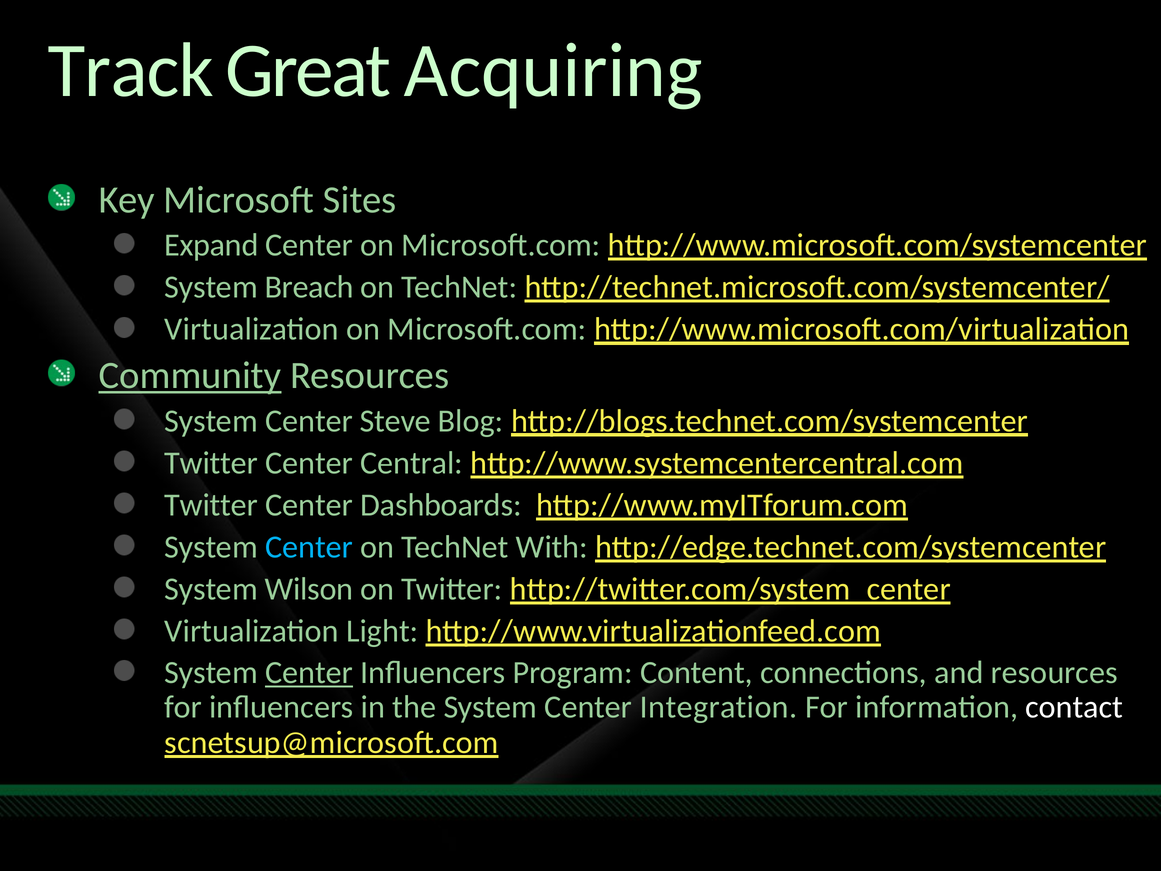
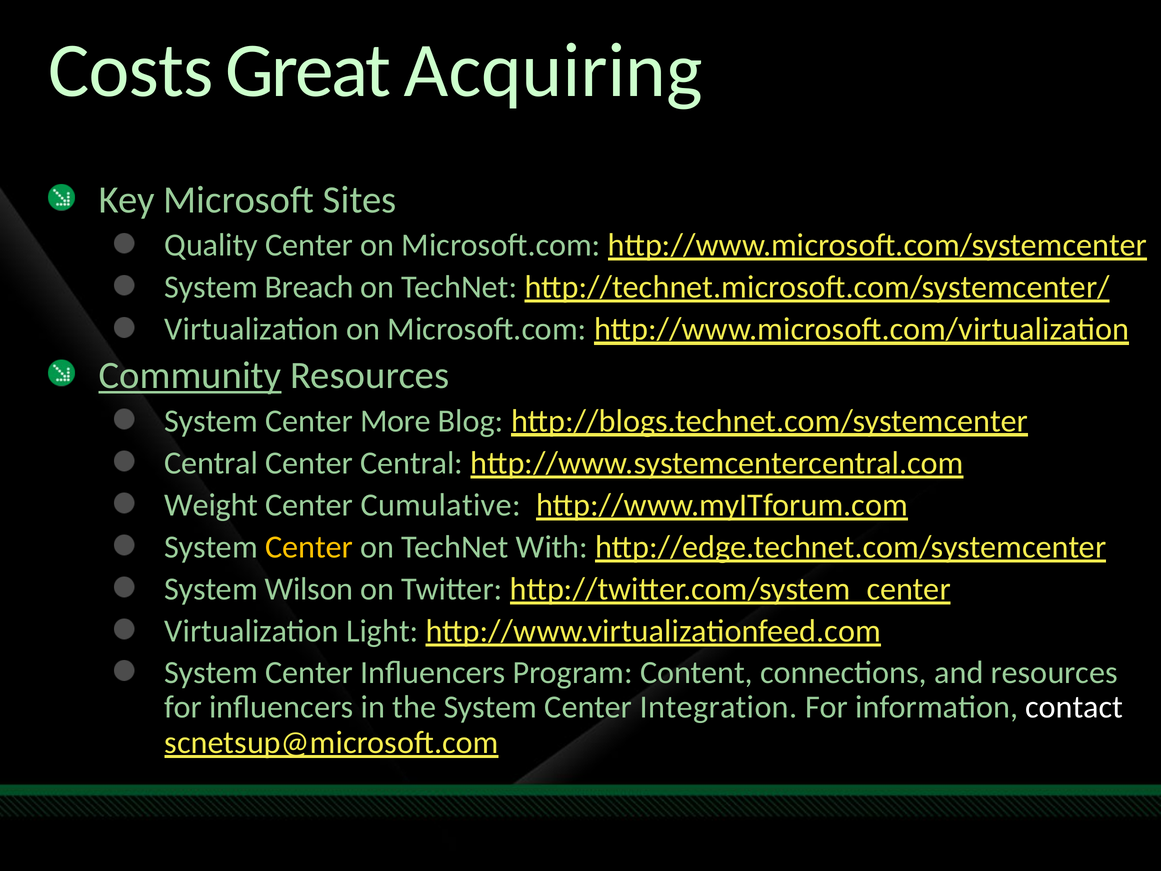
Track: Track -> Costs (131, 71)
Expand: Expand -> Quality (211, 245)
Steve: Steve -> More (395, 421)
Twitter: Twitter -> Central (211, 463)
Twitter: Twitter -> Weight (211, 505)
Dashboards: Dashboards -> Cumulative (441, 505)
Center colour: light blue -> yellow (309, 547)
Center underline: present -> none (309, 672)
